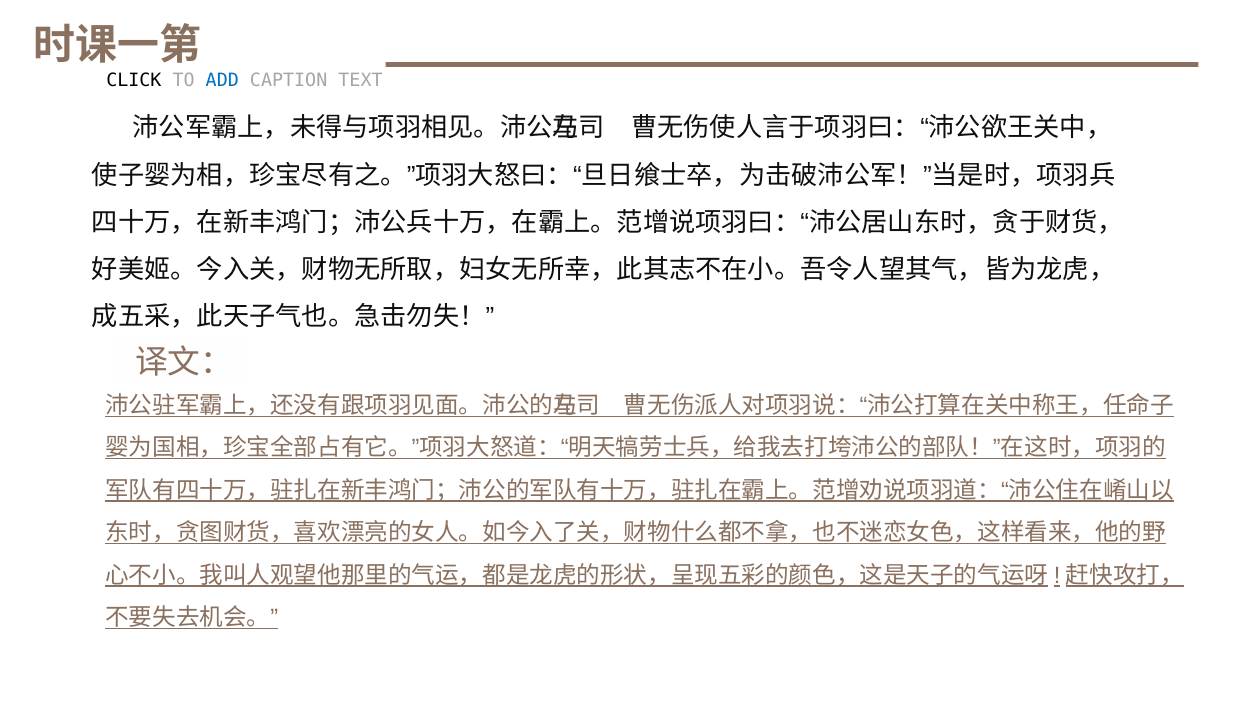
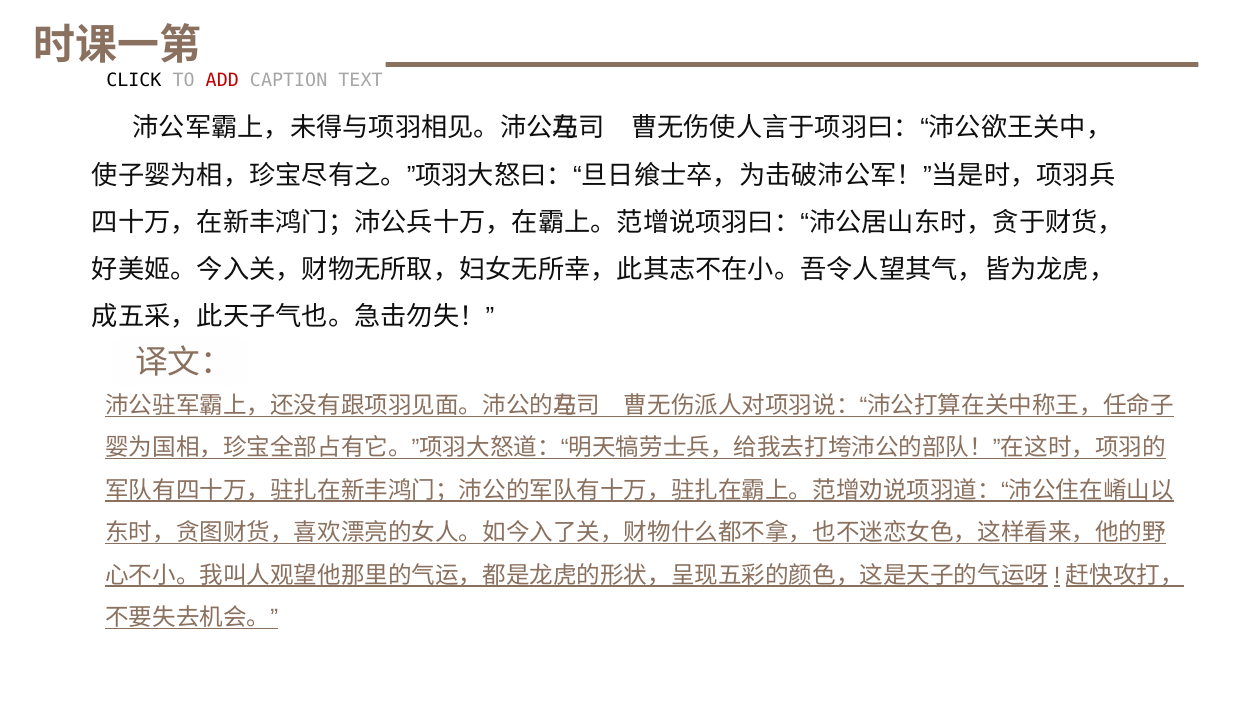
ADD colour: blue -> red (222, 81)
